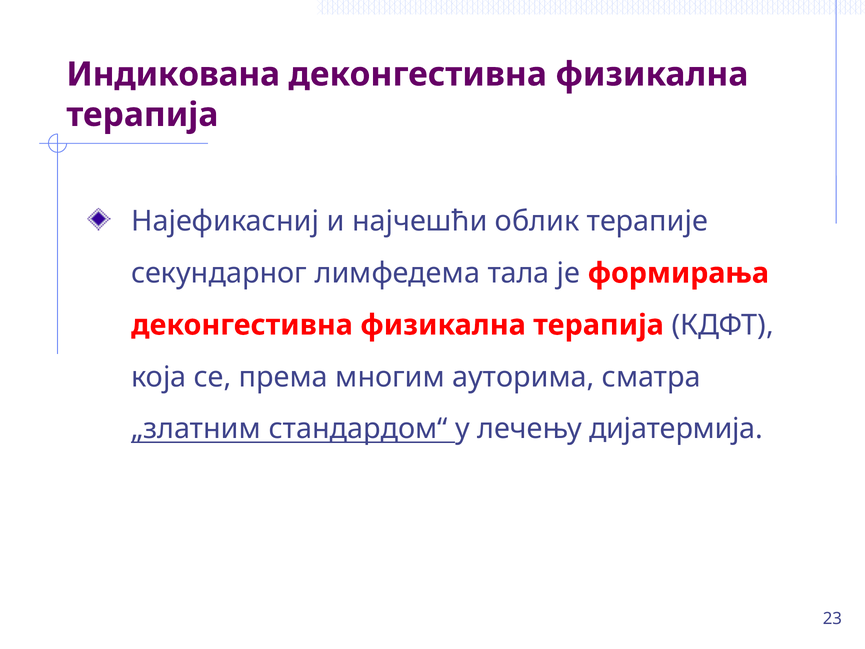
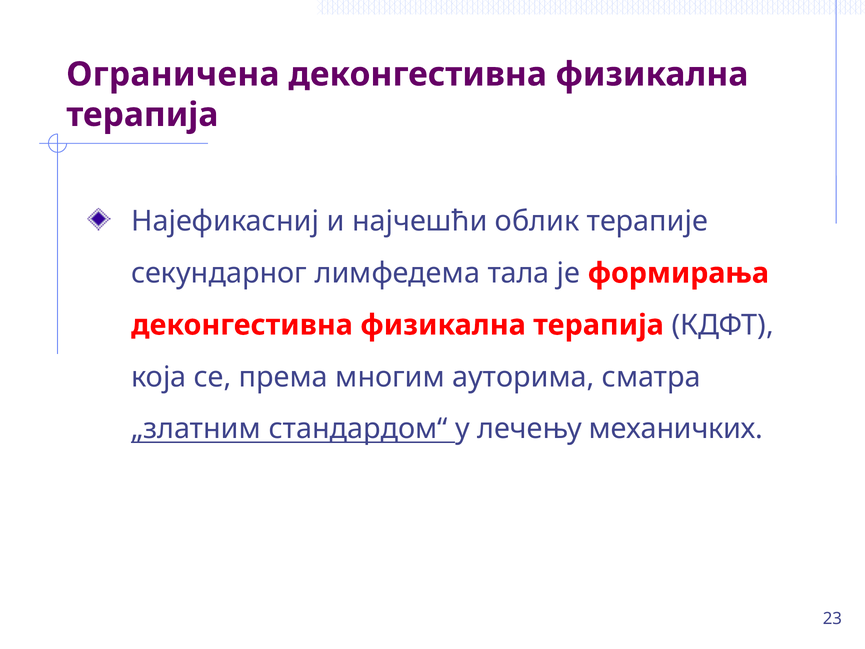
Индикована: Индикована -> Ограничена (173, 74)
дијатермија: дијатермија -> механичких (676, 429)
